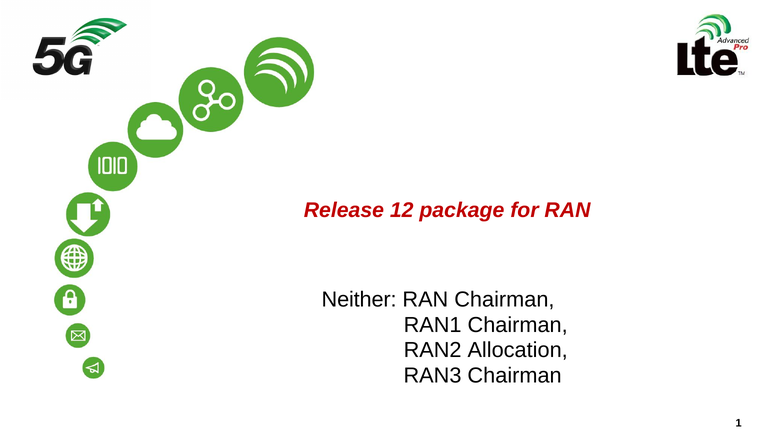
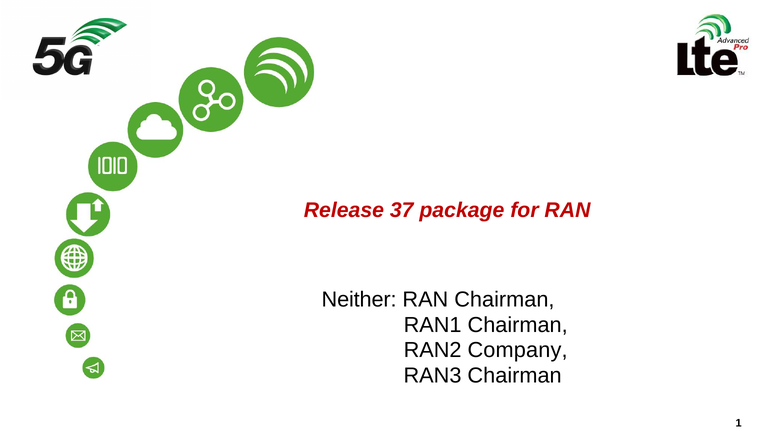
12: 12 -> 37 (402, 210)
Allocation: Allocation -> Company (518, 350)
